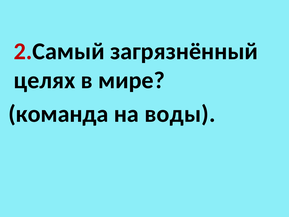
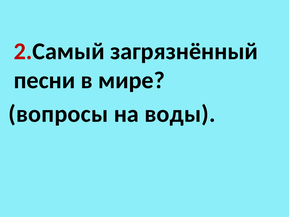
целях: целях -> песни (45, 80)
команда: команда -> вопросы (58, 114)
